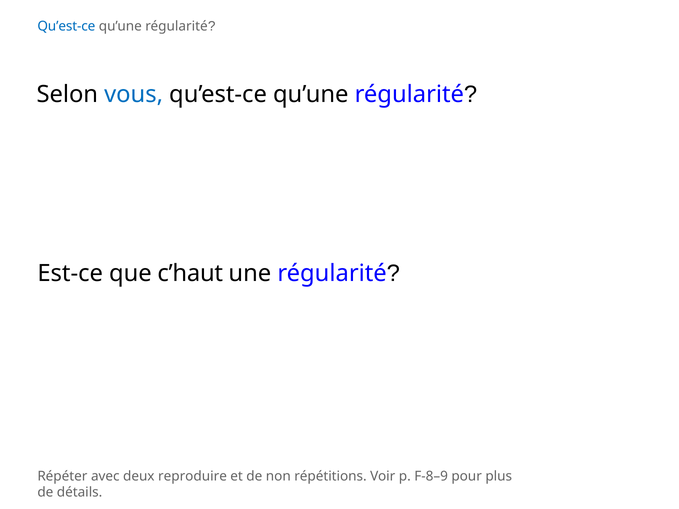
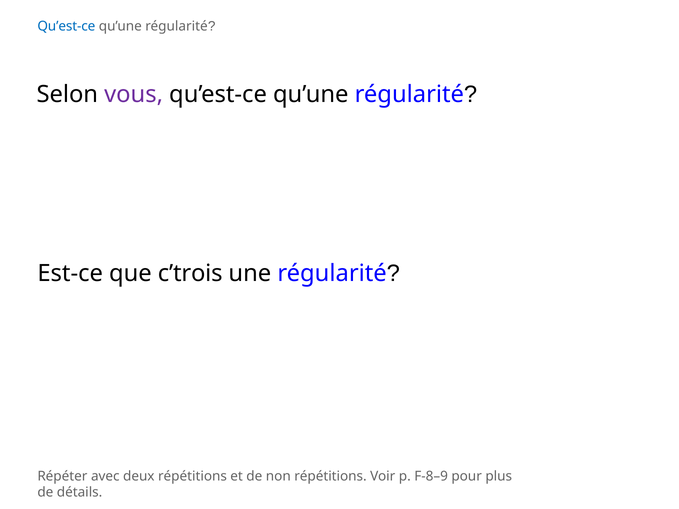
vous colour: blue -> purple (134, 94)
c’haut: c’haut -> c’trois (190, 274)
deux reproduire: reproduire -> répétitions (192, 476)
